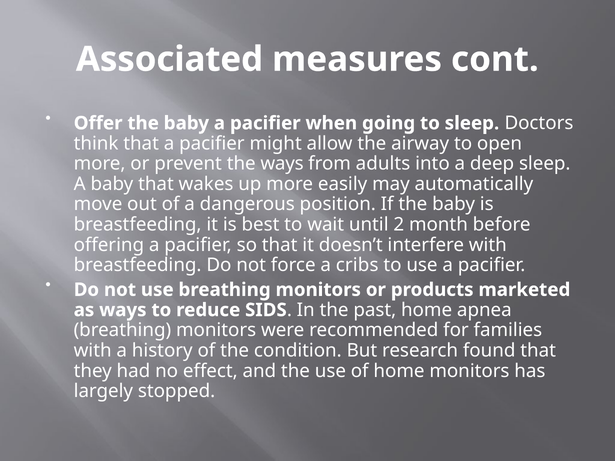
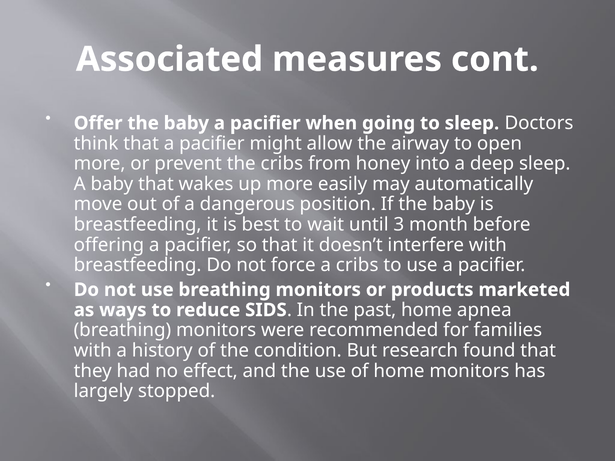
the ways: ways -> cribs (282, 164)
adults: adults -> honey (383, 164)
2: 2 -> 3 (399, 225)
